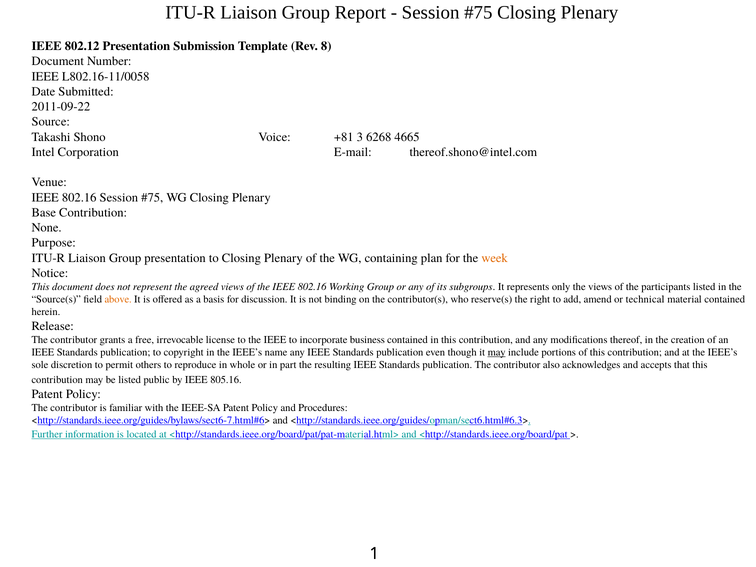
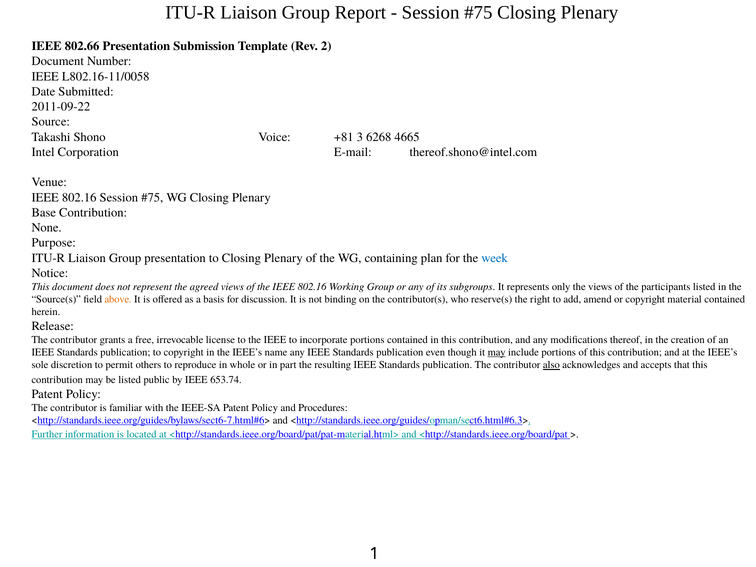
802.12: 802.12 -> 802.66 (82, 46)
8: 8 -> 2 (326, 46)
week colour: orange -> blue (495, 258)
or technical: technical -> copyright (645, 299)
incorporate business: business -> portions (367, 340)
also underline: none -> present (551, 365)
805.16: 805.16 -> 653.74 (226, 380)
